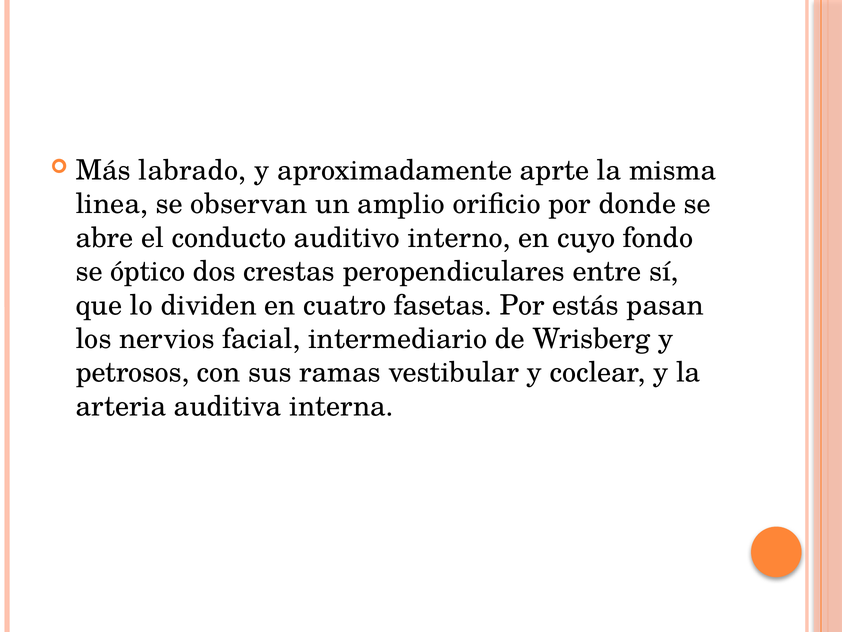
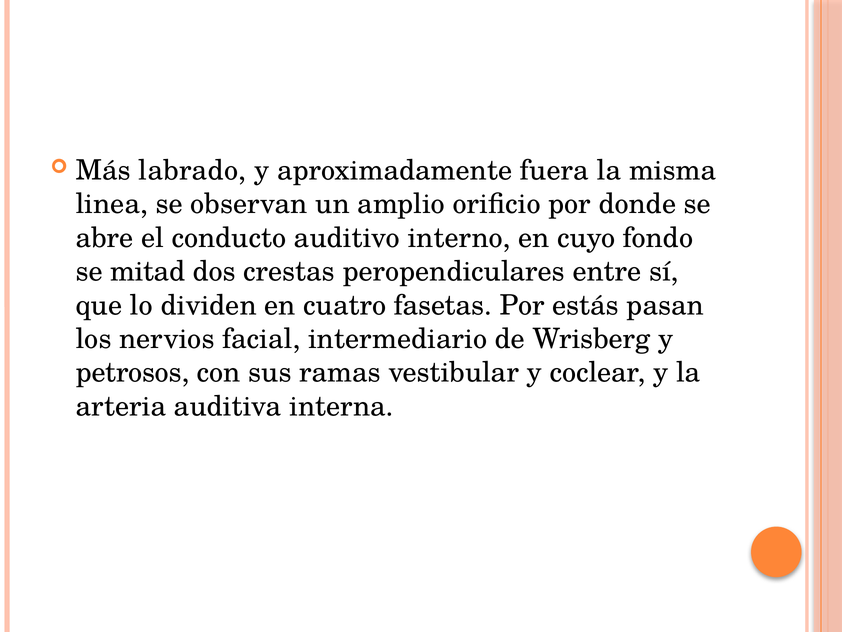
aprte: aprte -> fuera (554, 170)
óptico: óptico -> mitad (148, 271)
